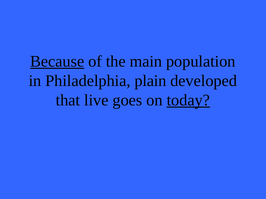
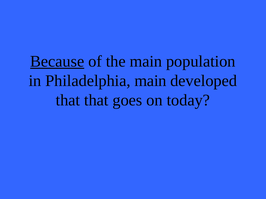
Philadelphia plain: plain -> main (150, 81)
that live: live -> that (96, 100)
today underline: present -> none (188, 100)
